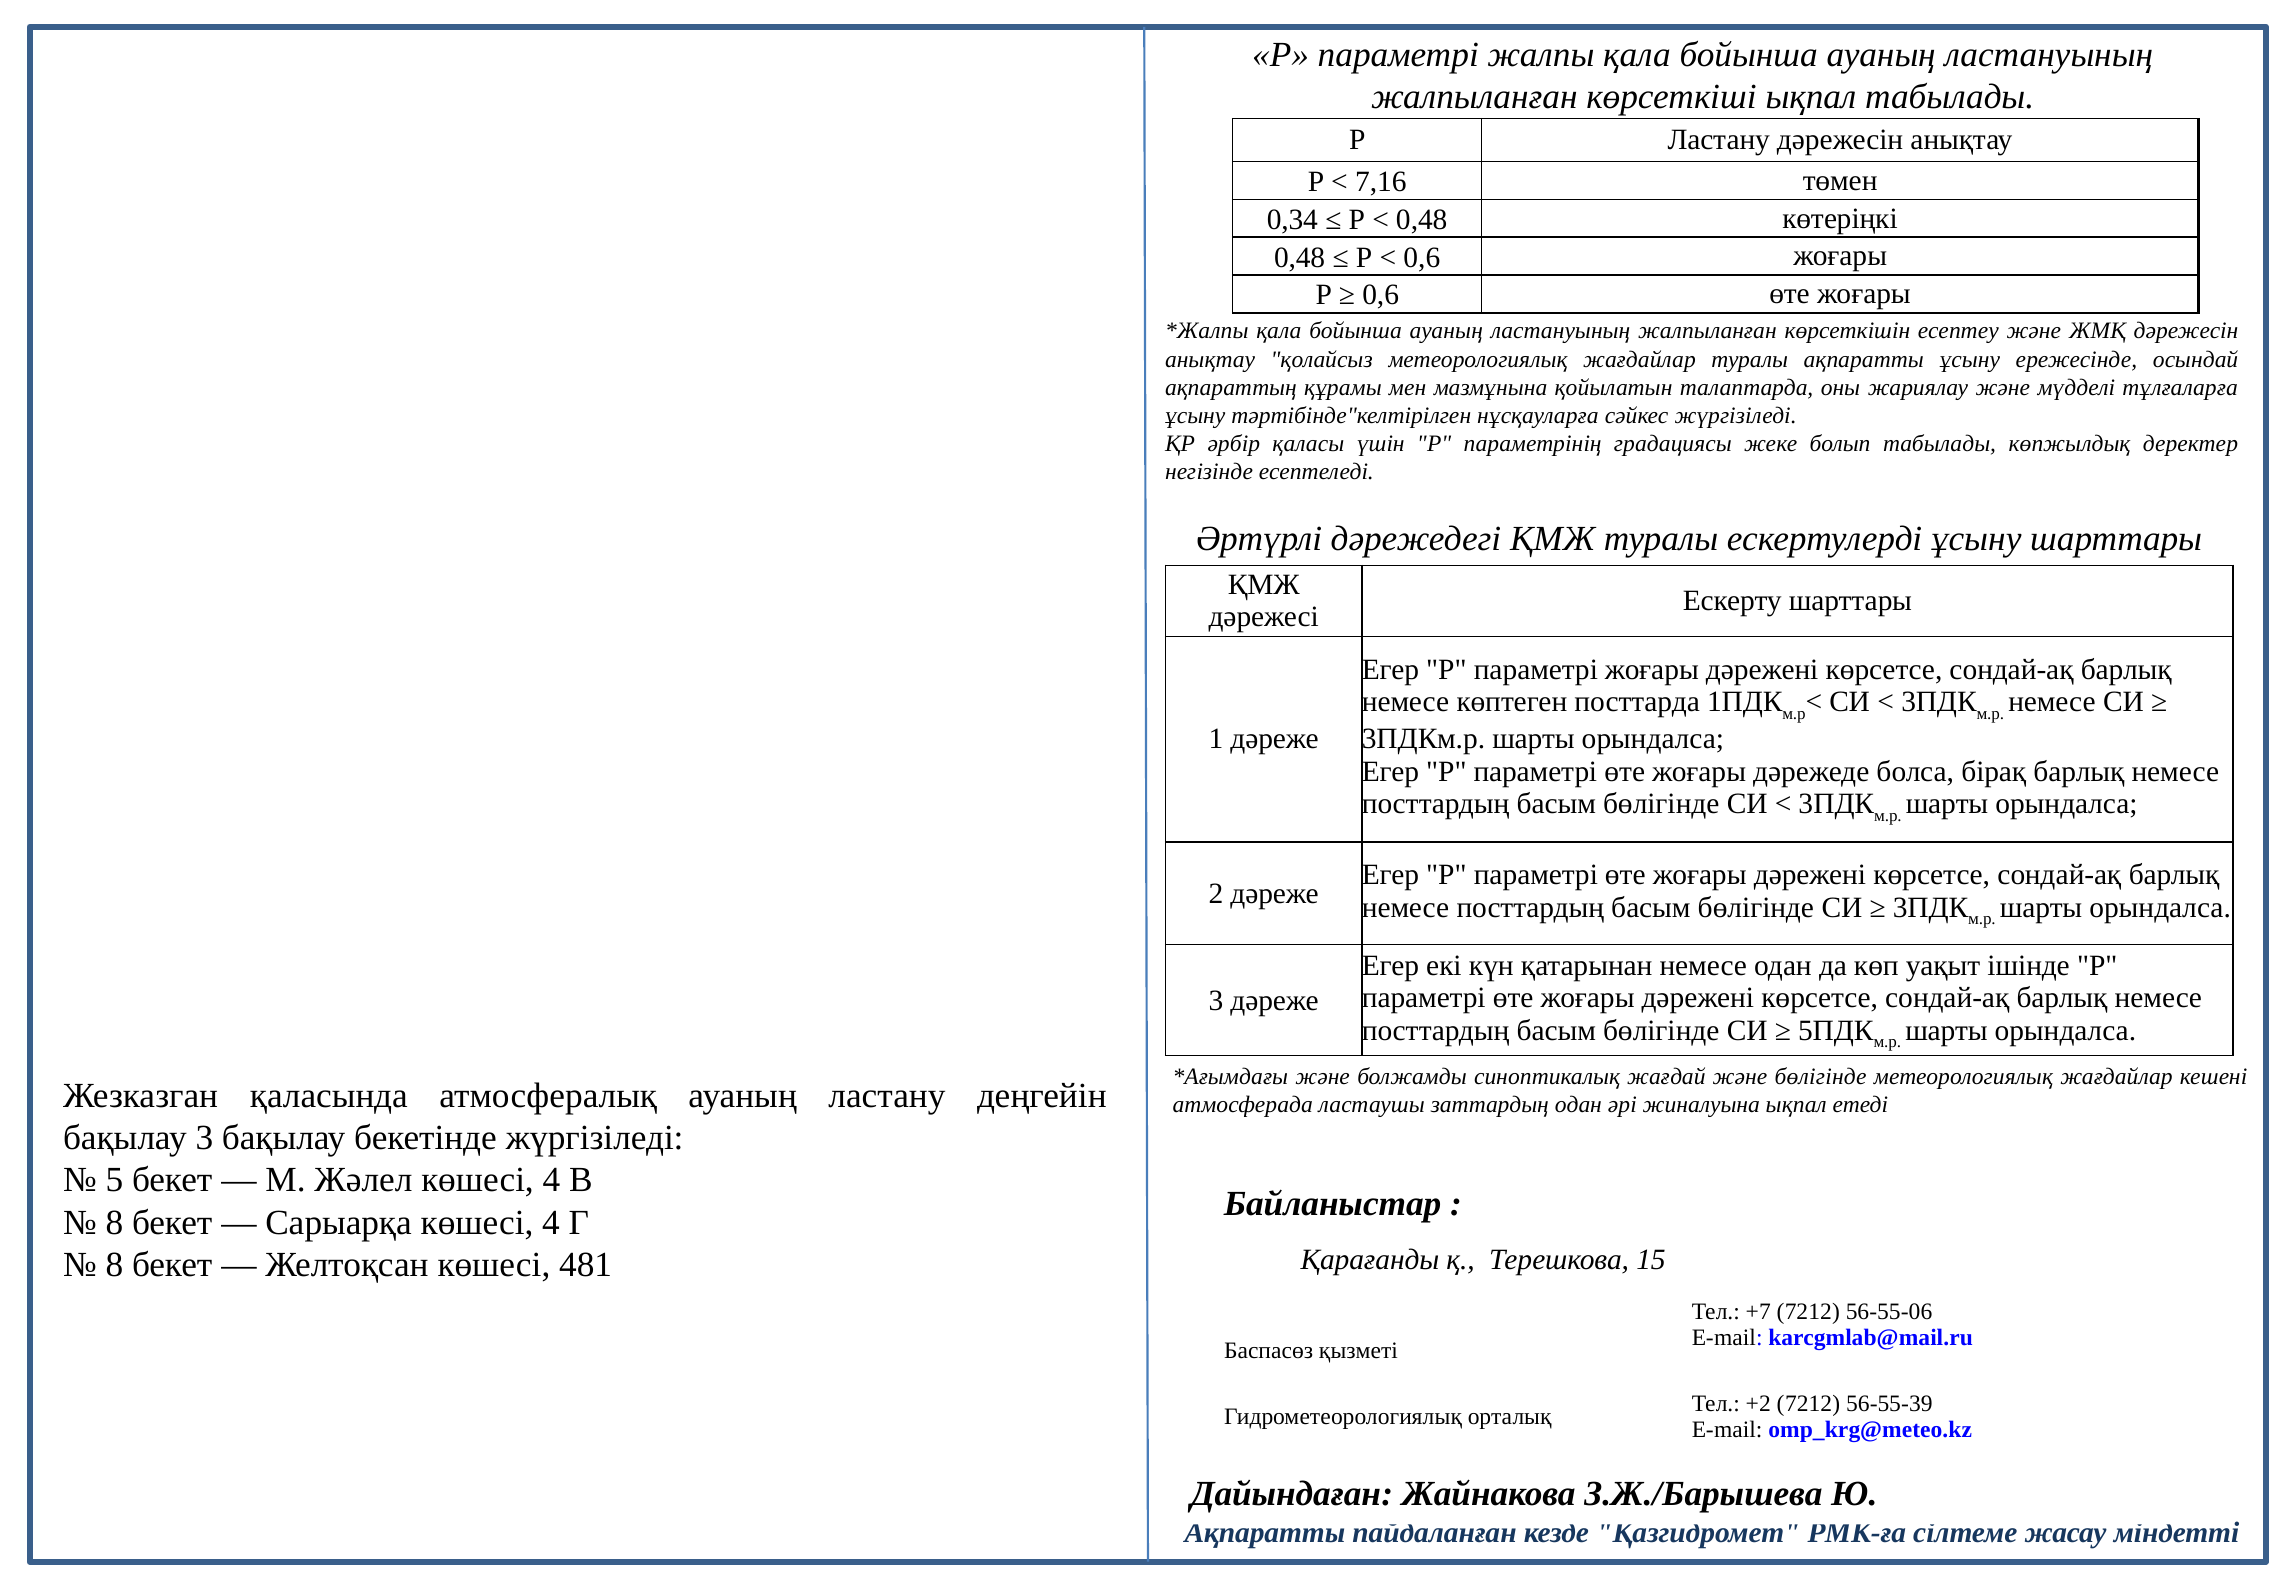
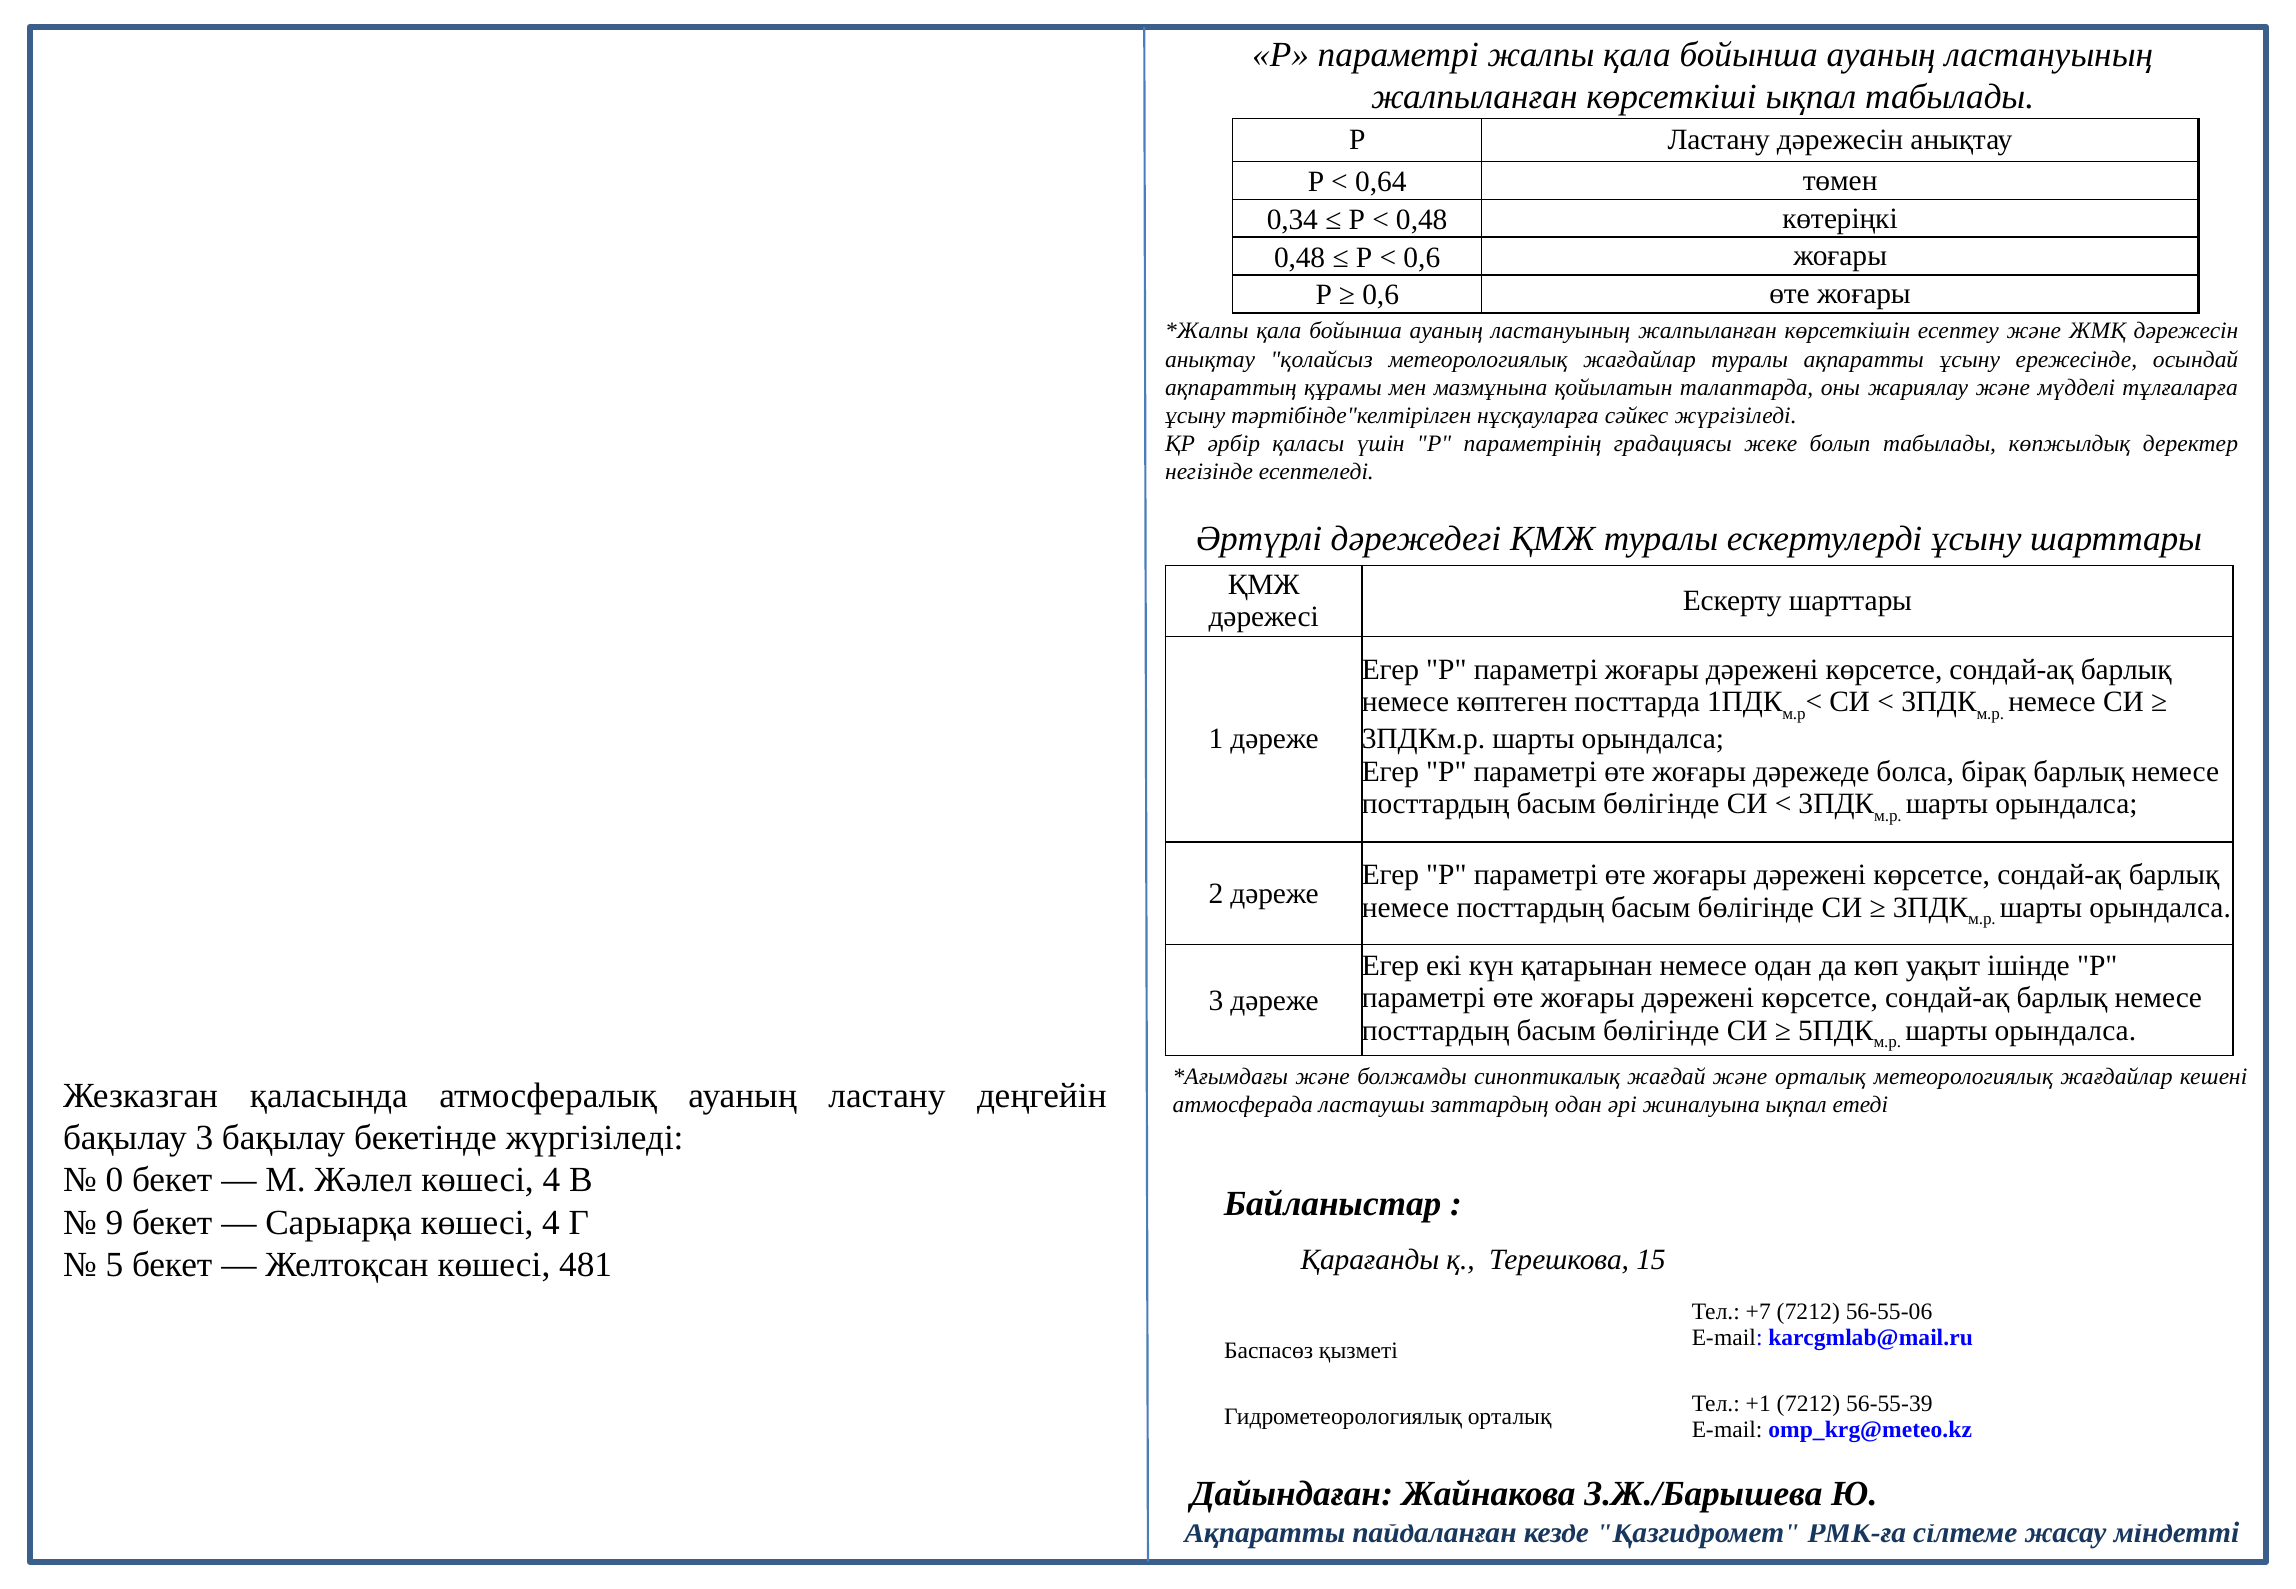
7,16: 7,16 -> 0,64 (1381, 182)
және бөлігінде: бөлігінде -> орталық (1821, 1077)
5: 5 -> 0 (114, 1181)
8: 8 -> 9 (114, 1223)
8: 8 -> 5 (114, 1265)
+2: +2 -> +1 (1758, 1404)
